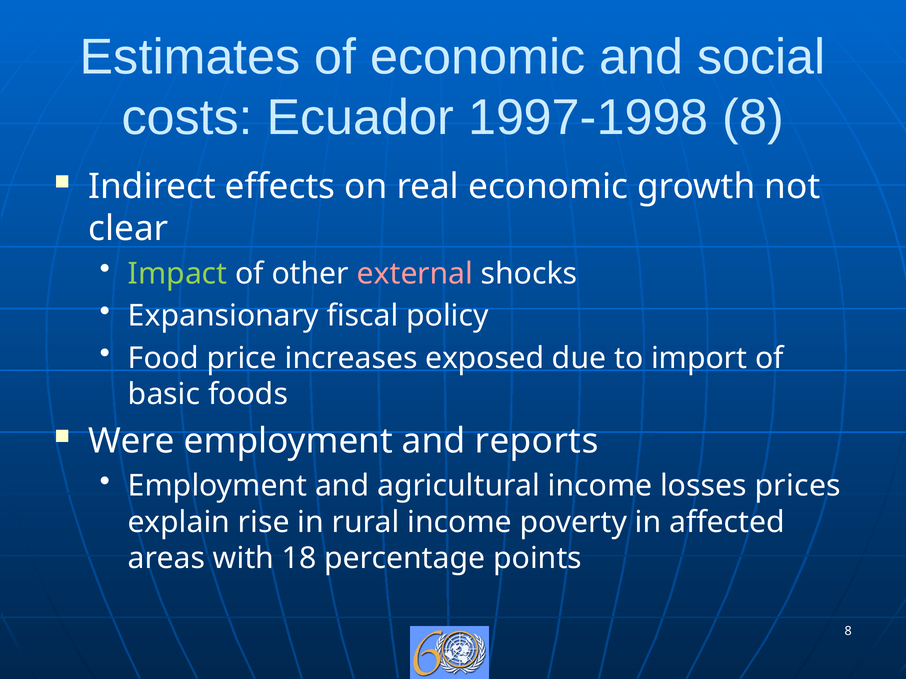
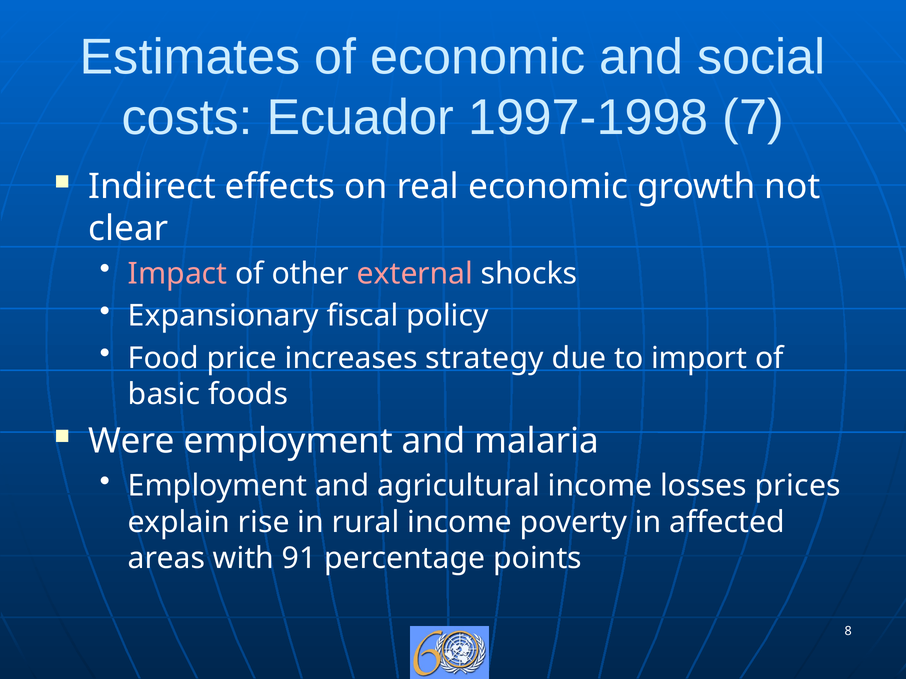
1997-1998 8: 8 -> 7 (753, 118)
Impact colour: light green -> pink (178, 274)
exposed: exposed -> strategy (485, 358)
reports: reports -> malaria (537, 441)
18: 18 -> 91 (299, 559)
